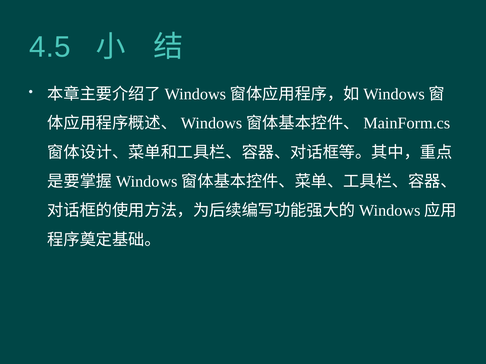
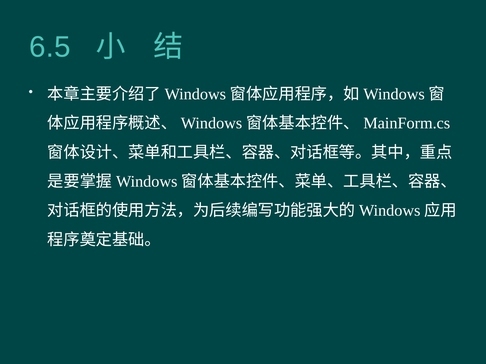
4.5: 4.5 -> 6.5 (50, 47)
